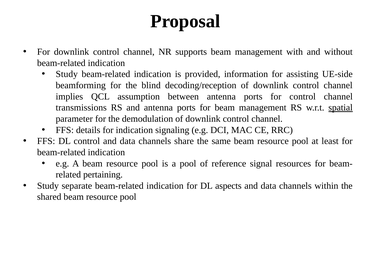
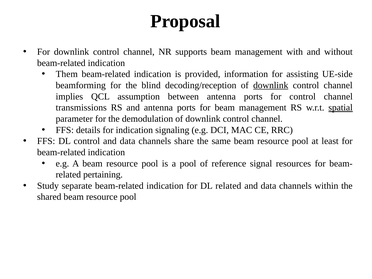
Study: Study -> Them (67, 74)
downlink underline: none -> present (271, 85)
DL aspects: aspects -> related (228, 186)
